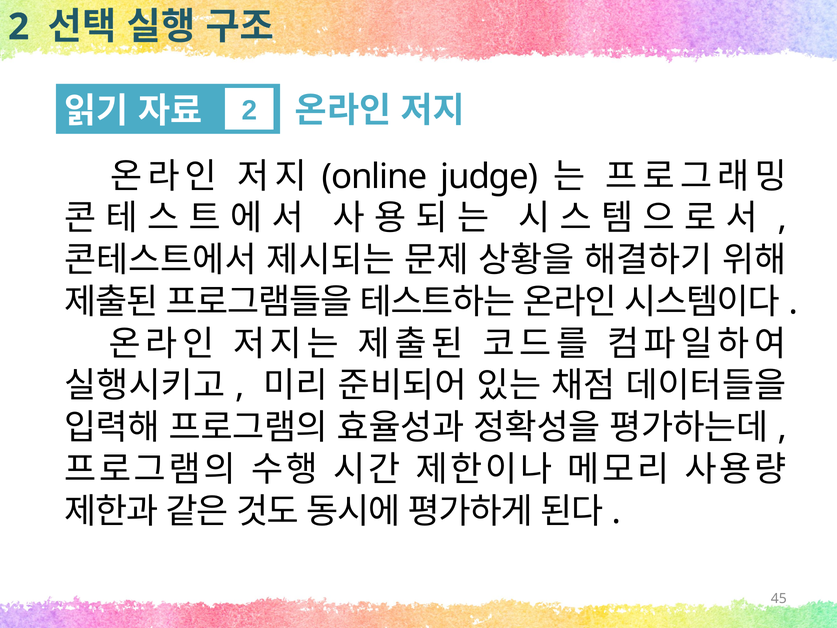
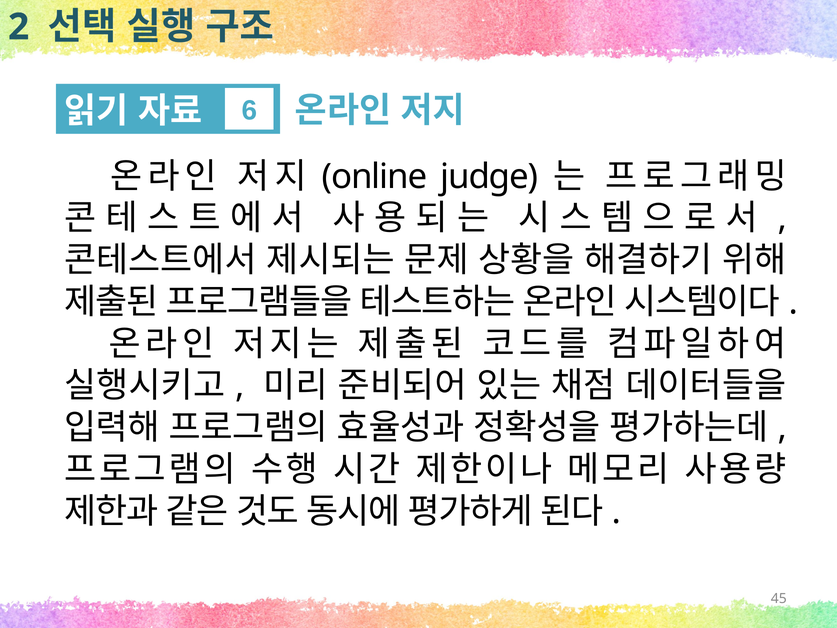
2: 2 -> 6 (249, 111)
